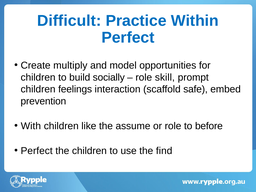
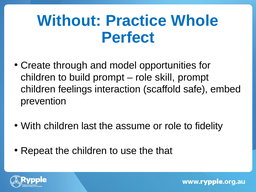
Difficult: Difficult -> Without (69, 21)
Within: Within -> Whole (195, 21)
multiply: multiply -> through (70, 65)
build socially: socially -> prompt (109, 77)
like: like -> last (89, 126)
before: before -> fidelity (209, 126)
Perfect: Perfect -> Repeat (37, 151)
find: find -> that (164, 151)
